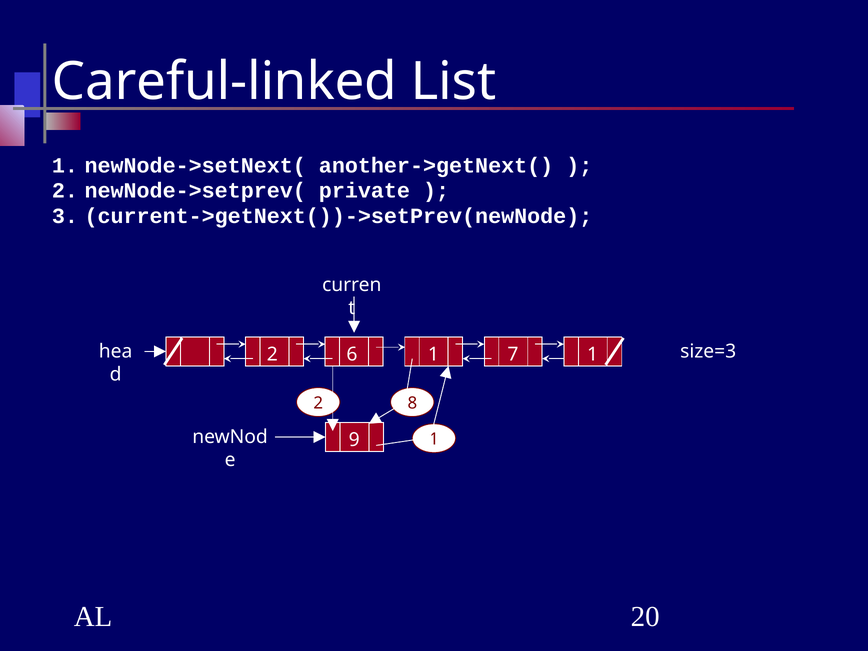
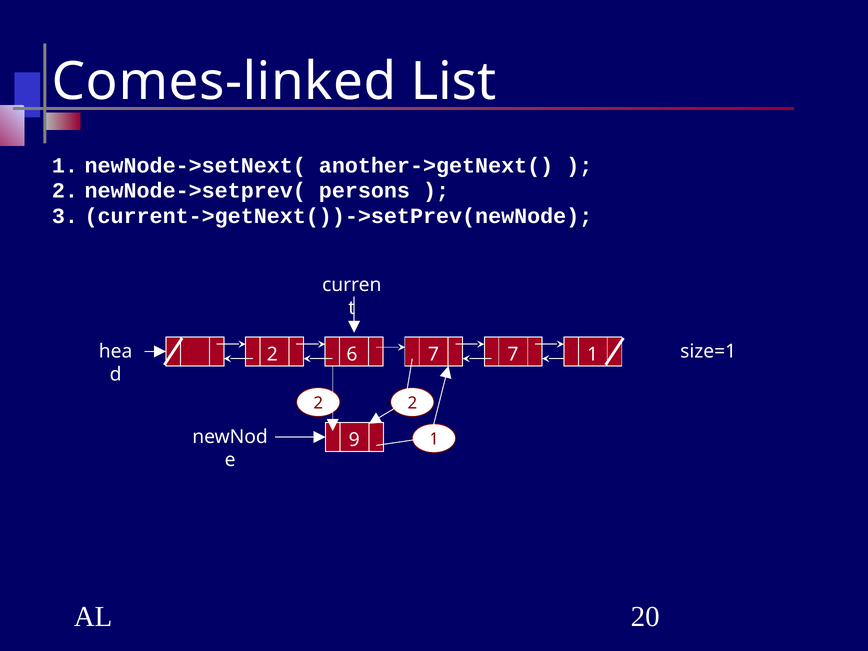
Careful-linked: Careful-linked -> Comes-linked (224, 82)
private: private -> persons (364, 191)
size=3: size=3 -> size=1 (708, 351)
6 1: 1 -> 7 (433, 354)
2 8: 8 -> 2 (412, 403)
